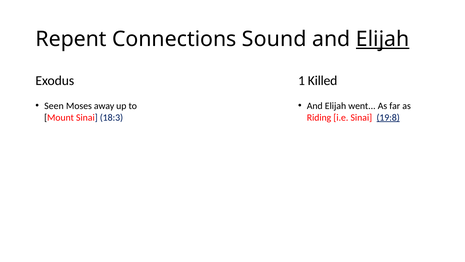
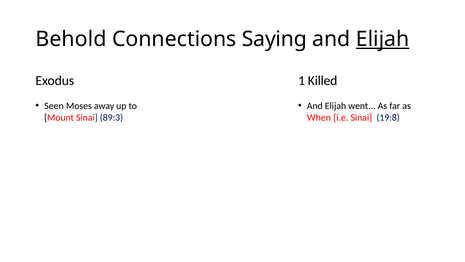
Repent: Repent -> Behold (71, 39)
Sound: Sound -> Saying (274, 39)
18:3: 18:3 -> 89:3 (111, 117)
Riding: Riding -> When (319, 117)
19:8 underline: present -> none (388, 117)
